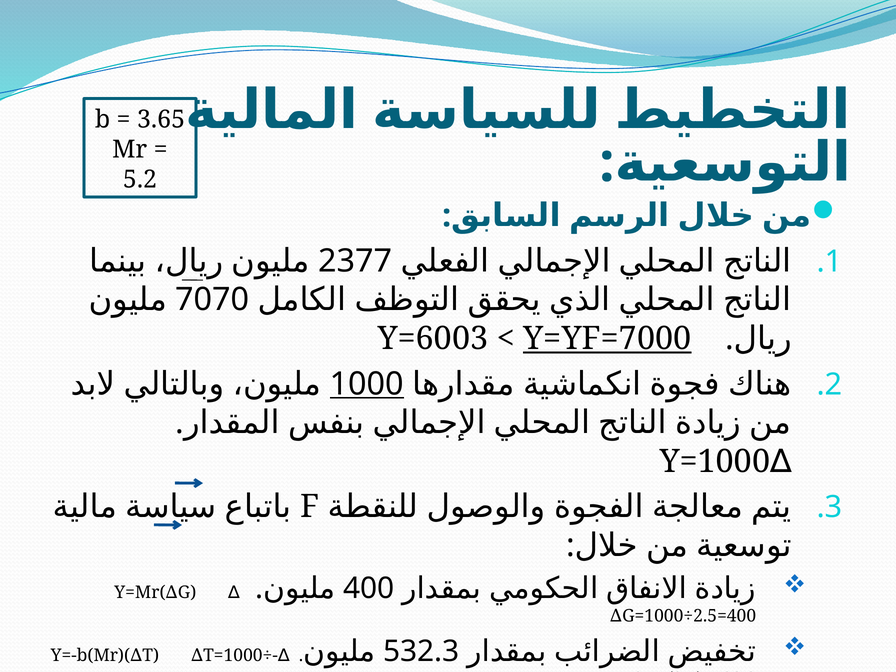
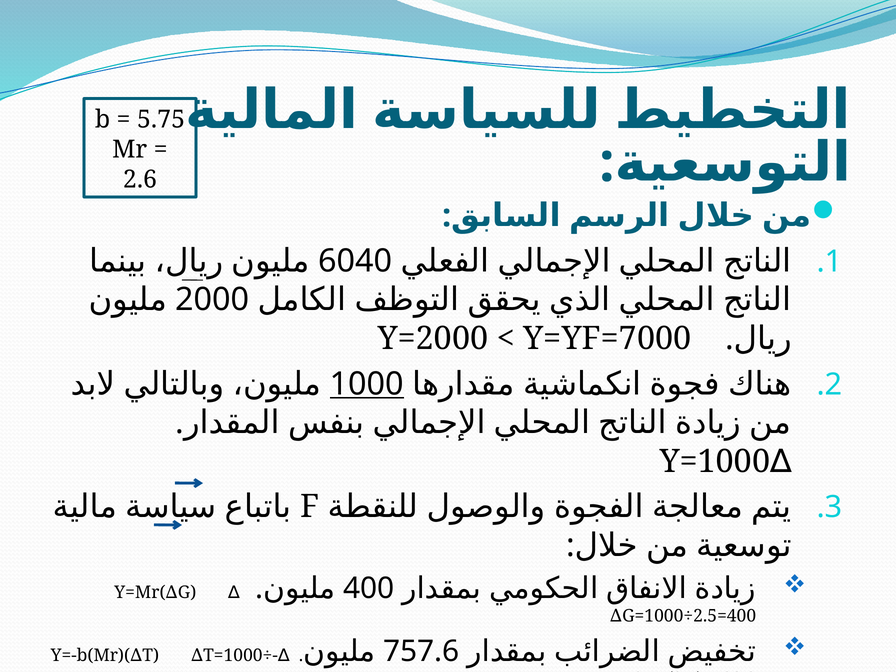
3.65: 3.65 -> 5.75 (161, 120)
5.2: 5.2 -> 2.6 (140, 179)
2377: 2377 -> 6040 (355, 261)
7070: 7070 -> 2000 (212, 300)
Y=6003: Y=6003 -> Y=2000 (433, 339)
Y=YF=7000 underline: present -> none (607, 339)
532.3: 532.3 -> 757.6 (421, 651)
